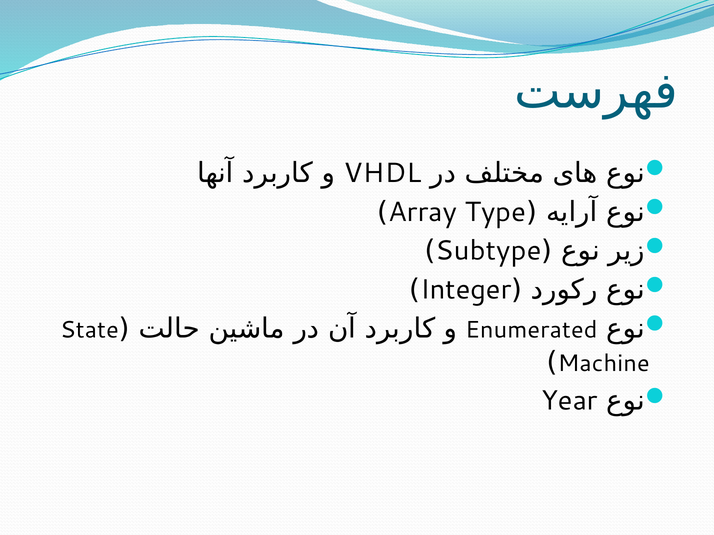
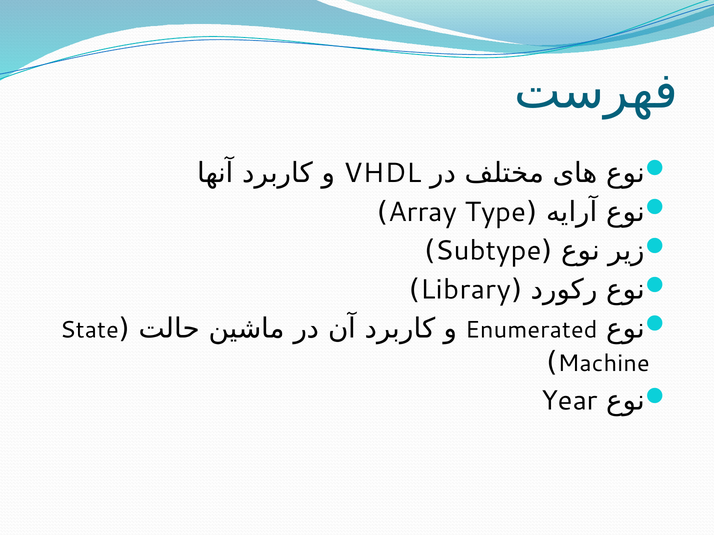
Integer: Integer -> Library (466, 290)
